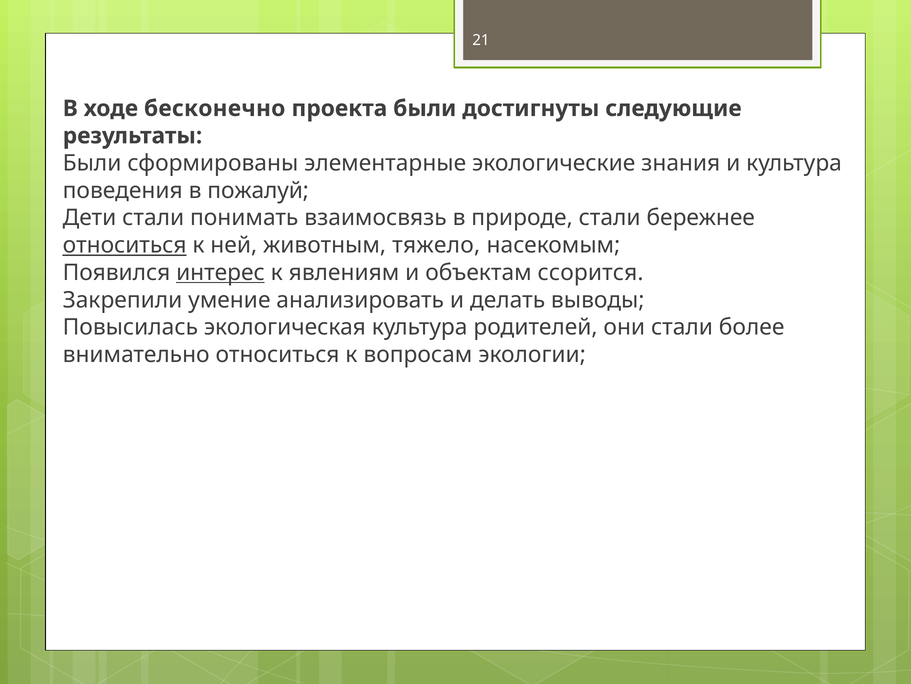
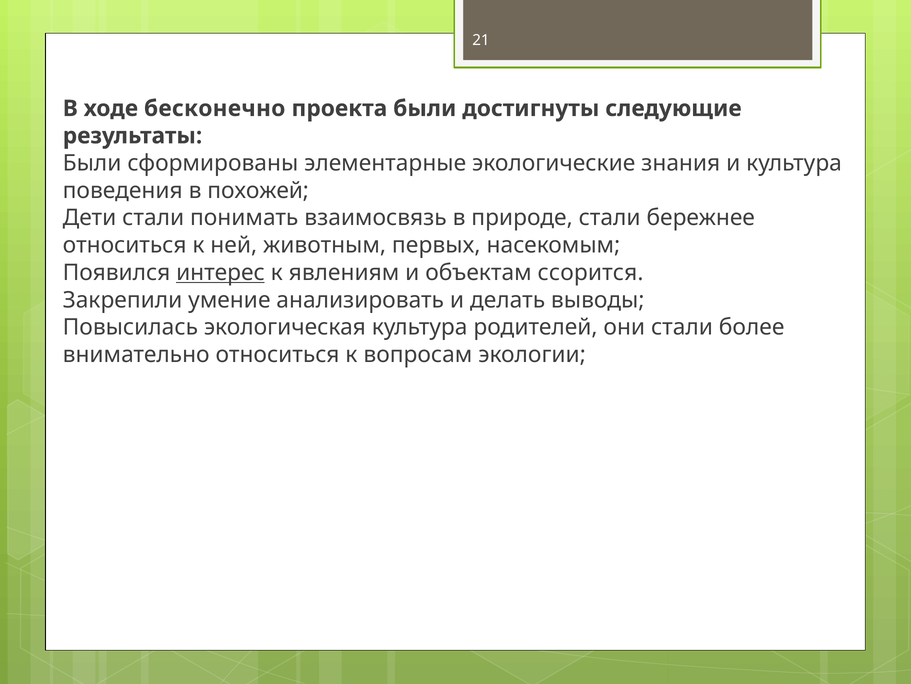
пожалуй: пожалуй -> похожей (258, 190)
относиться underline: present -> none (125, 245)
тяжело: тяжело -> первых (436, 245)
